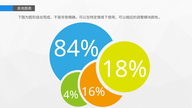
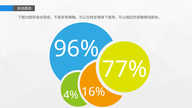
84%: 84% -> 96% (76, 49)
18%: 18% -> 77% (124, 69)
